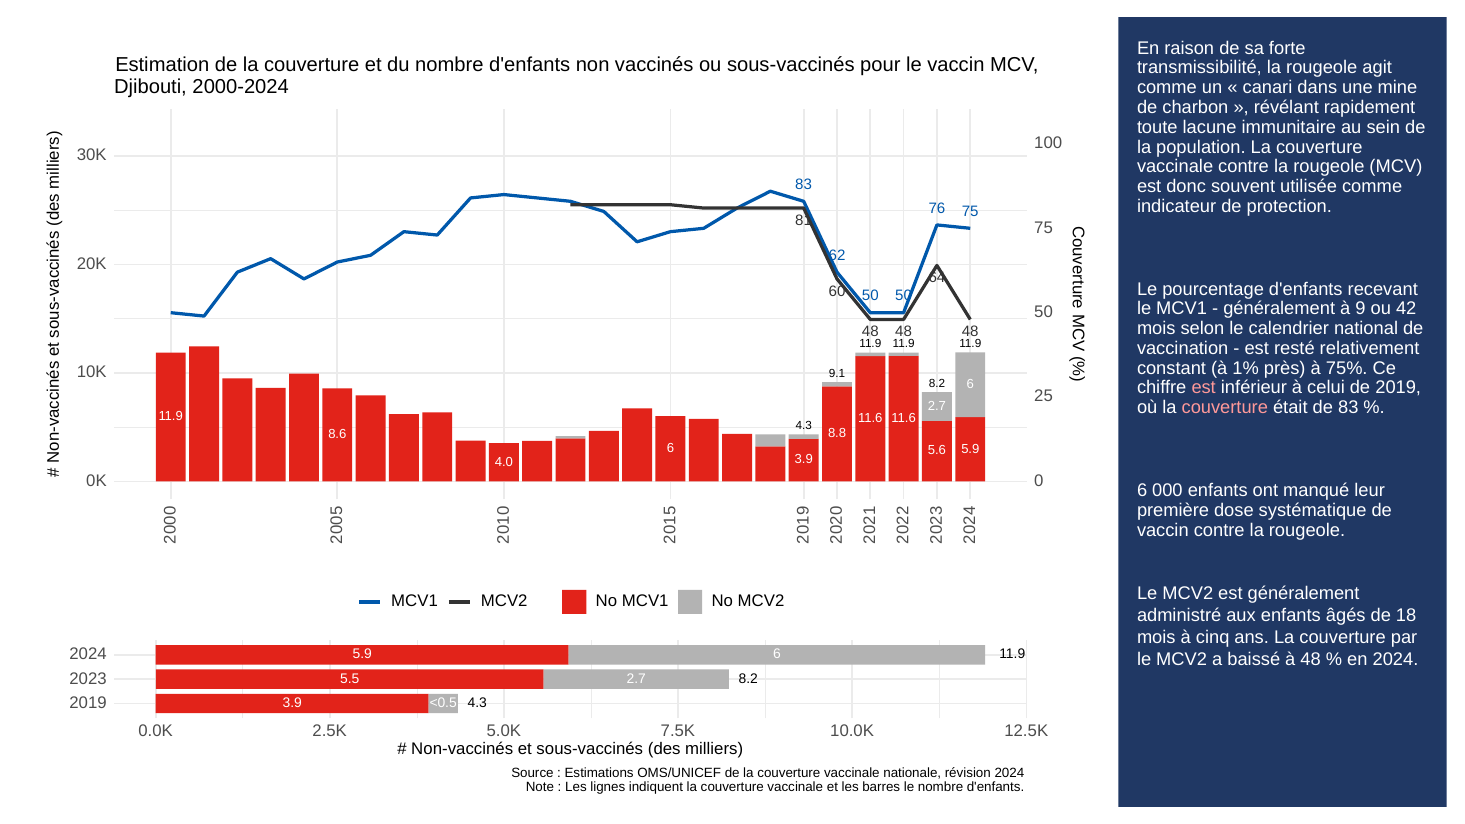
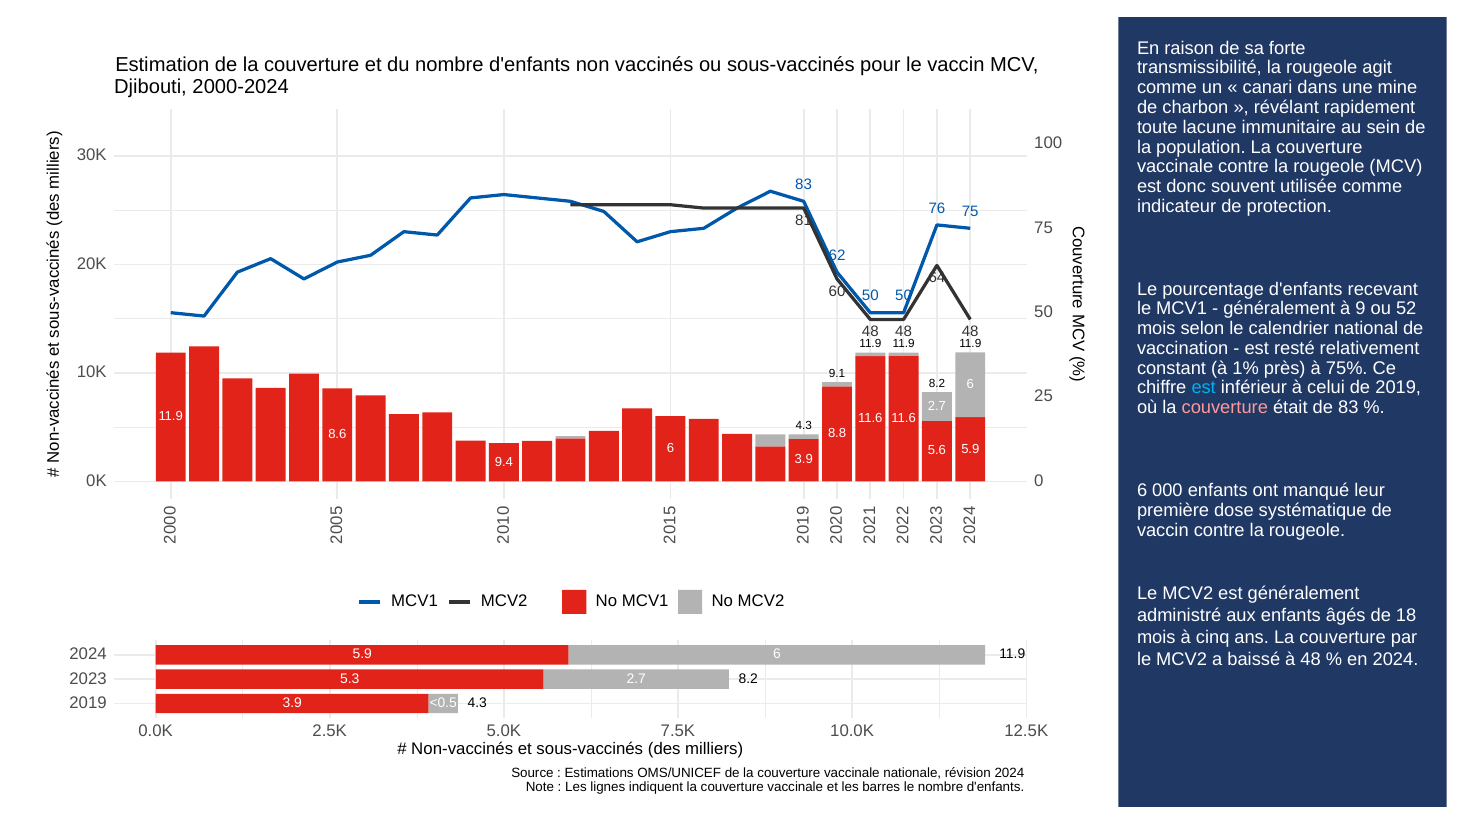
42: 42 -> 52 (1406, 309)
est colour: pink -> light blue (1204, 388)
4.0: 4.0 -> 9.4 (504, 462)
5.5: 5.5 -> 5.3 (350, 679)
